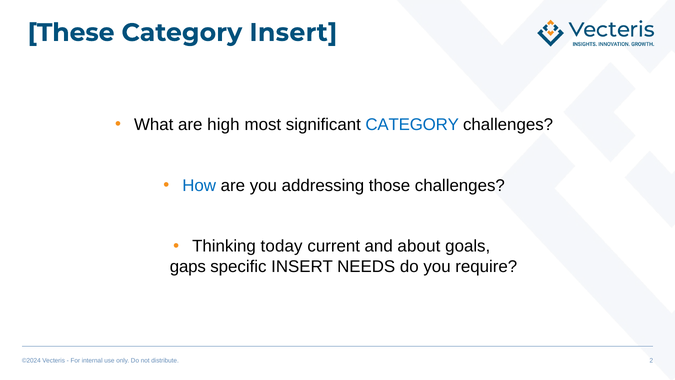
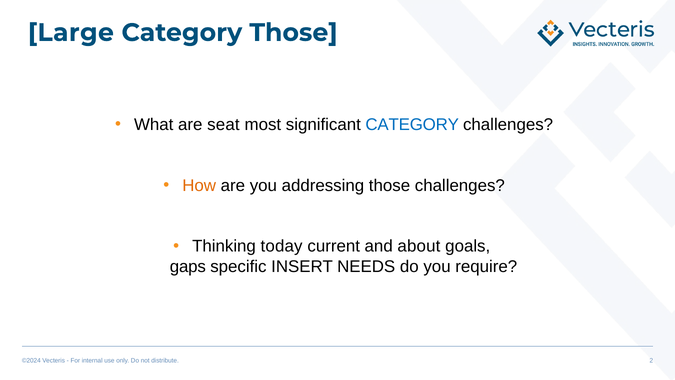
These: These -> Large (71, 33)
Category Insert: Insert -> Those (293, 33)
high: high -> seat (223, 125)
How colour: blue -> orange (199, 185)
